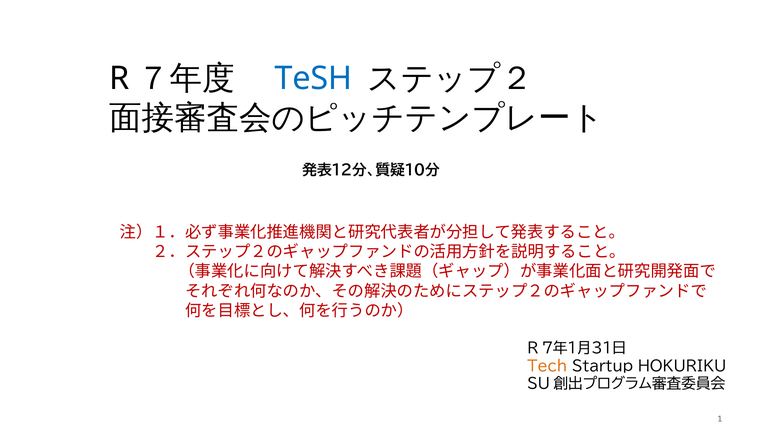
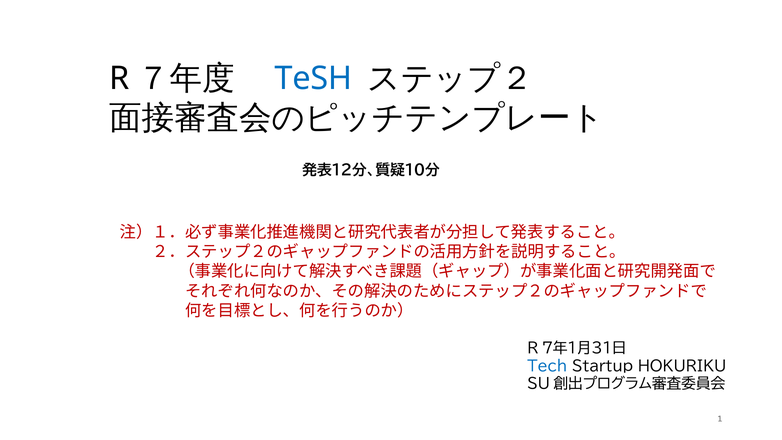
Tech colour: orange -> blue (547, 366)
